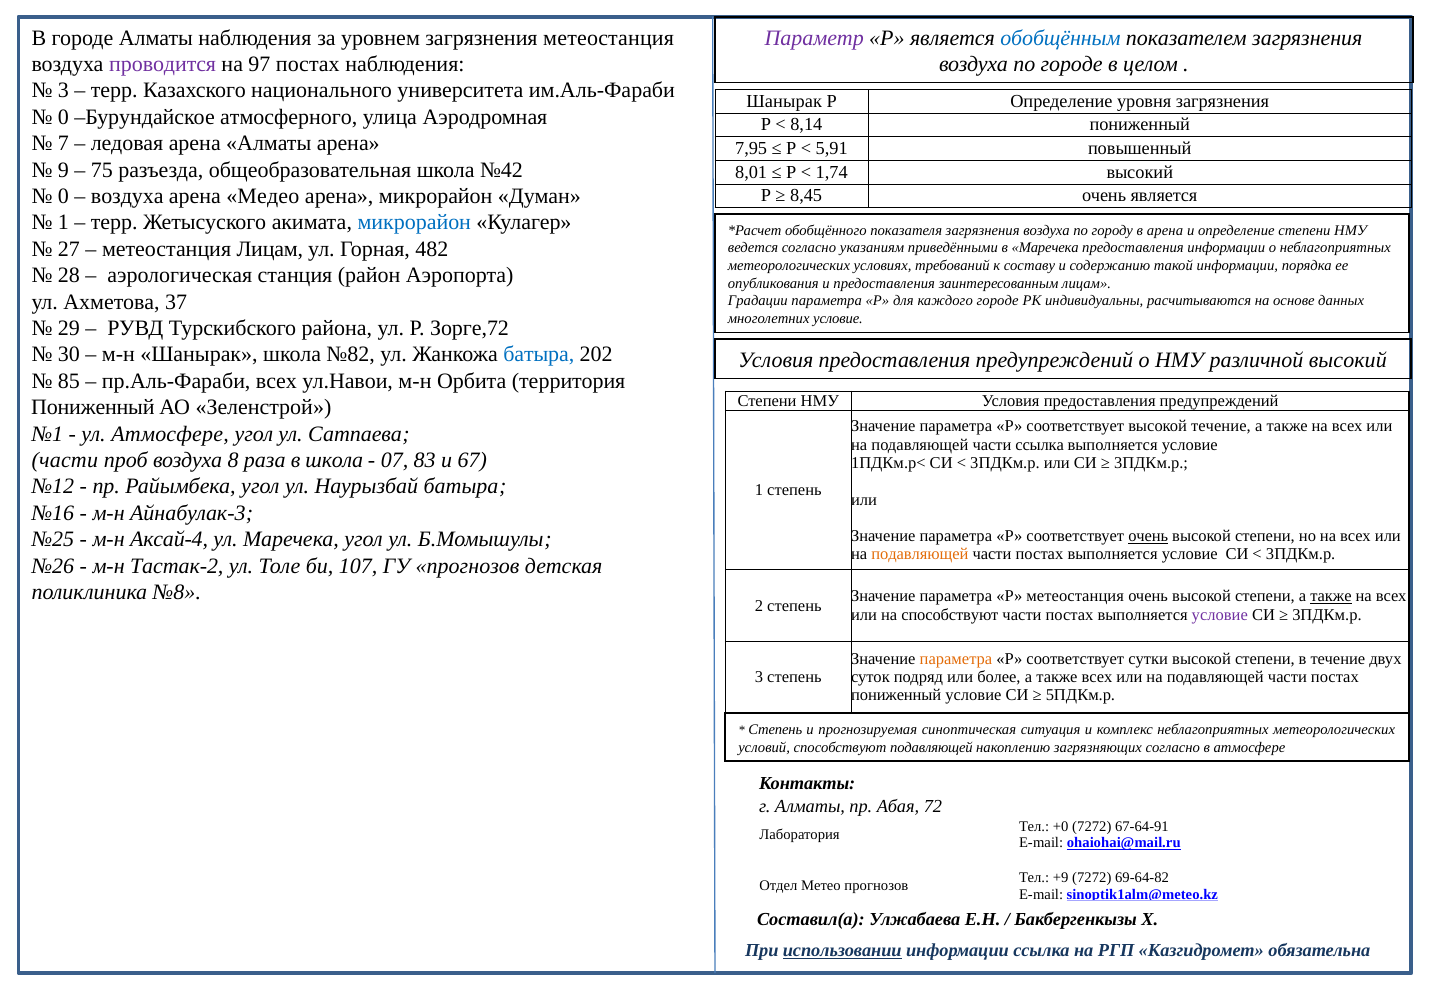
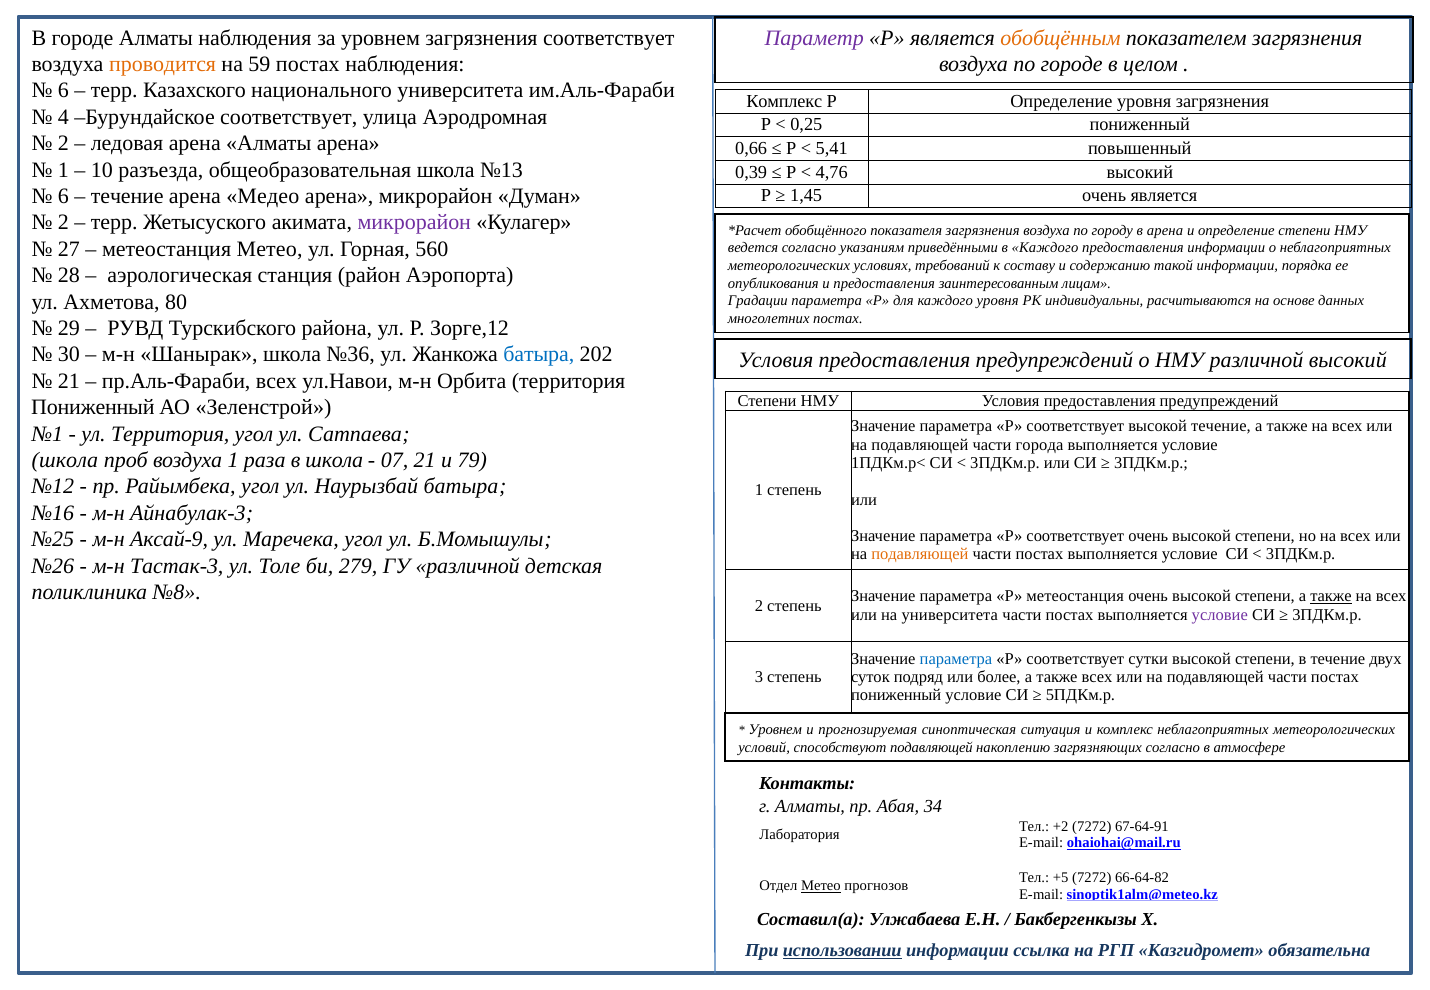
загрязнения метеостанция: метеостанция -> соответствует (609, 38)
обобщённым colour: blue -> orange (1060, 38)
проводится colour: purple -> orange (163, 64)
97: 97 -> 59 (259, 64)
3: 3 -> 6 (63, 91)
Шанырак: Шанырак -> Комплекс (784, 101)
0: 0 -> 4 (63, 117)
Бурундайское атмосферного: атмосферного -> соответствует (289, 117)
8,14: 8,14 -> 0,25 (806, 125)
7: 7 -> 2 (63, 144)
7,95: 7,95 -> 0,66 (751, 148)
5,91: 5,91 -> 5,41 (832, 148)
9: 9 -> 1 (63, 170)
75: 75 -> 10 (102, 170)
№42: №42 -> №13 (501, 170)
8,01: 8,01 -> 0,39 (751, 172)
1,74: 1,74 -> 4,76 (832, 172)
0: 0 -> 6 (63, 196)
воздуха: воздуха -> течение (127, 196)
8,45: 8,45 -> 1,45 (806, 196)
1: 1 -> 2 (63, 223)
микрорайон colour: blue -> purple (414, 223)
метеостанция Лицам: Лицам -> Метео (270, 249)
482: 482 -> 560 (432, 249)
в Маречека: Маречека -> Каждого (1045, 248)
37: 37 -> 80 (176, 302)
каждого городе: городе -> уровня (998, 301)
многолетних условие: условие -> постах (838, 318)
Зорге,72: Зорге,72 -> Зорге,12 (470, 328)
№82: №82 -> №36 (351, 355)
85: 85 -> 21 (69, 381)
ул Атмосфере: Атмосфере -> Территория (170, 434)
части ссылка: ссылка -> города (1039, 445)
части: части -> школа (65, 460)
воздуха 8: 8 -> 1 (233, 460)
07 83: 83 -> 21 (425, 460)
67: 67 -> 79 (472, 460)
очень underline: present -> none (1148, 536)
Аксай-4: Аксай-4 -> Аксай-9 (169, 539)
Тастак-2: Тастак-2 -> Тастак-3 (177, 566)
107: 107 -> 279 (358, 566)
ГУ прогнозов: прогнозов -> различной (468, 566)
на способствуют: способствуют -> университета (950, 615)
параметра colour: orange -> blue (956, 659)
Степень: Степень -> Уровнем (775, 730)
72: 72 -> 34 (933, 806)
+0: +0 -> +2 (1061, 827)
+9: +9 -> +5 (1061, 878)
69-64-82: 69-64-82 -> 66-64-82 (1142, 878)
Метео underline: none -> present (821, 886)
